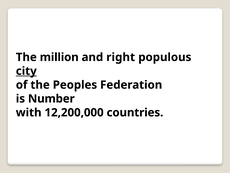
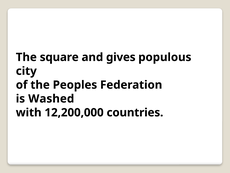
million: million -> square (59, 57)
right: right -> gives (121, 57)
city underline: present -> none (26, 71)
Number: Number -> Washed (51, 98)
